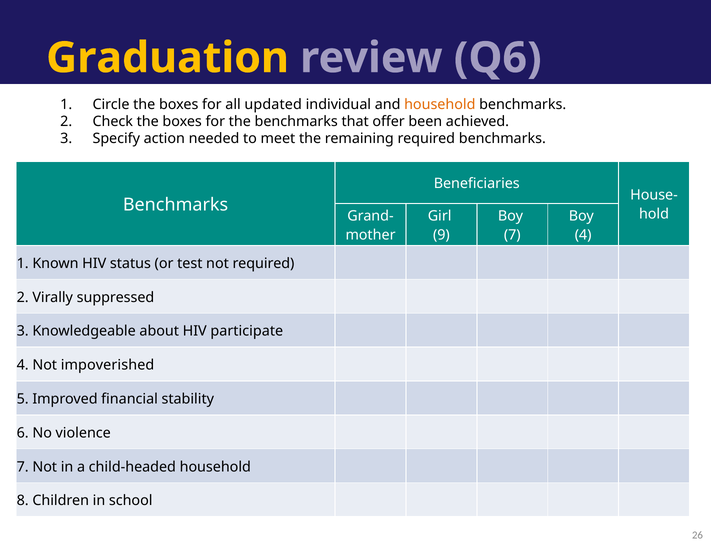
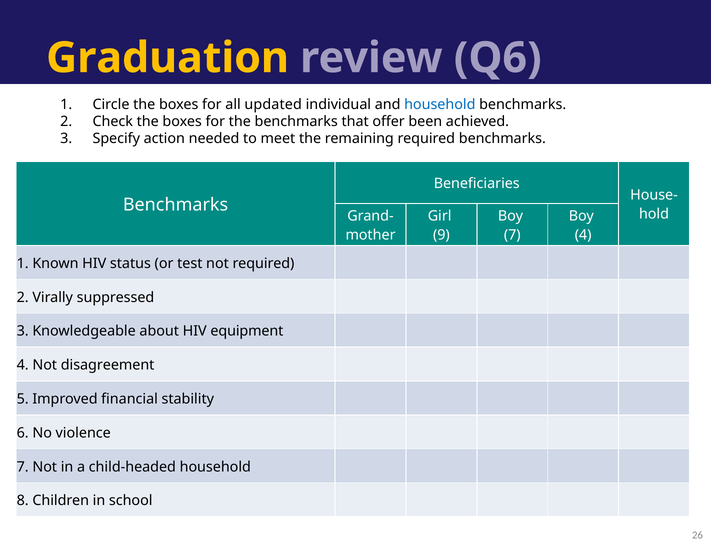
household colour: orange -> blue (440, 104)
participate: participate -> equipment (247, 332)
impoverished: impoverished -> disagreement (108, 365)
